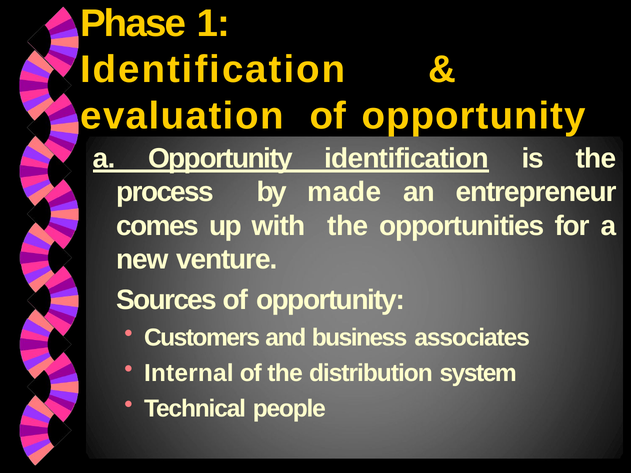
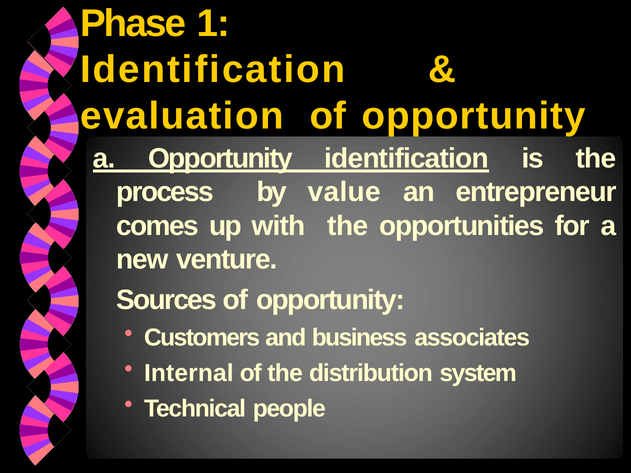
made: made -> value (344, 192)
